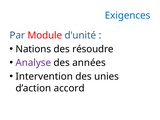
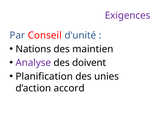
Exigences colour: blue -> purple (128, 15)
Module: Module -> Conseil (45, 35)
résoudre: résoudre -> maintien (93, 49)
années: années -> doivent (89, 63)
Intervention: Intervention -> Planification (44, 76)
